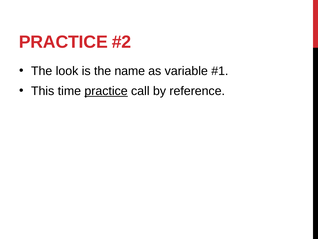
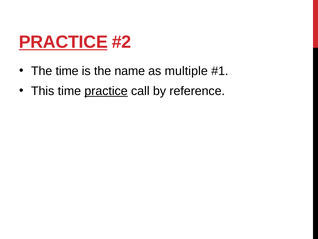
PRACTICE underline: none -> present (63, 42)
The look: look -> time (67, 71)
variable: variable -> multiple (186, 71)
